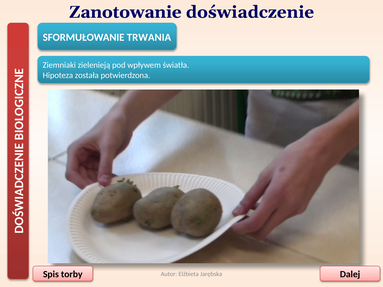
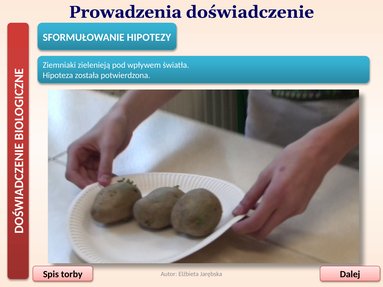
Zanotowanie: Zanotowanie -> Prowadzenia (125, 12)
TRWANIA: TRWANIA -> HIPOTEZY (149, 37)
